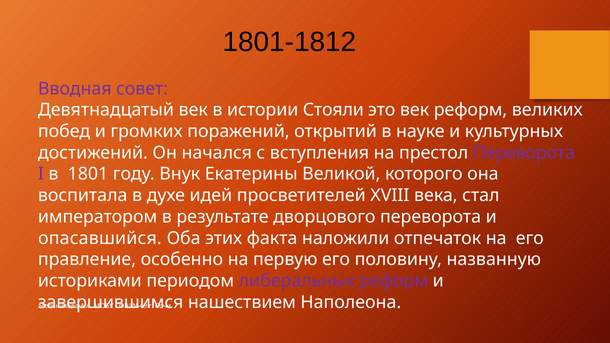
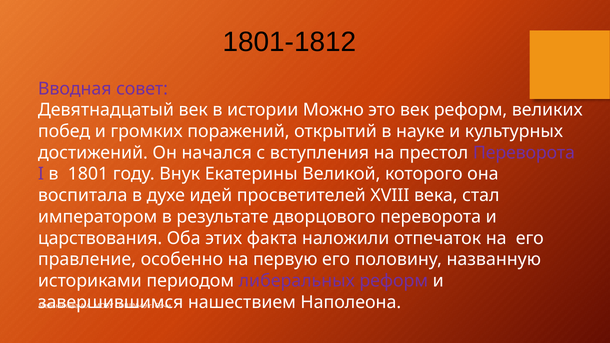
Стояли: Стояли -> Можно (333, 110)
опасавшийся: опасавшийся -> царствования (100, 238)
